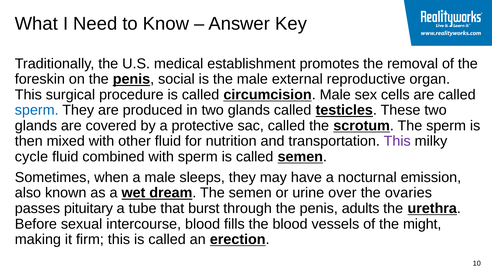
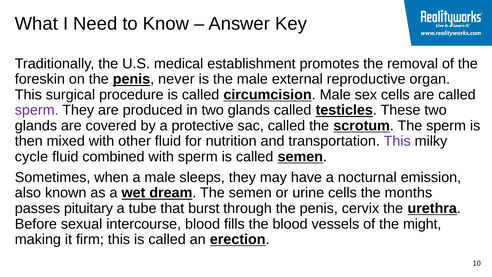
social: social -> never (176, 79)
sperm colour: blue -> purple (37, 110)
urine over: over -> cells (342, 193)
ovaries: ovaries -> months (408, 193)
adults: adults -> cervix (361, 208)
